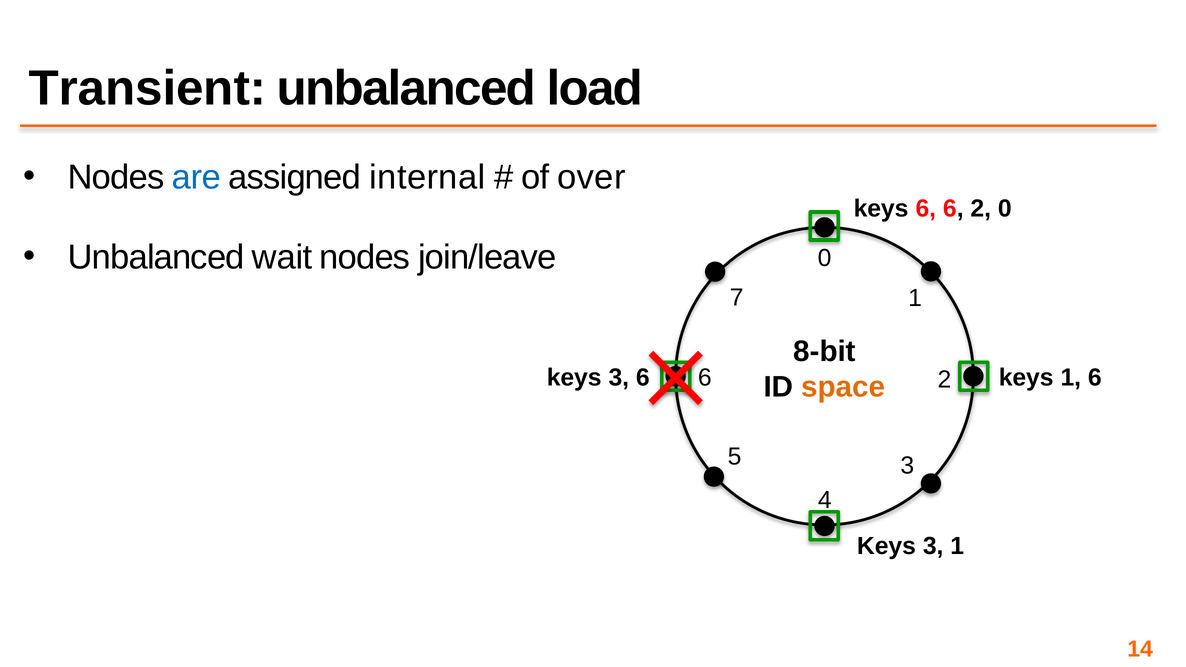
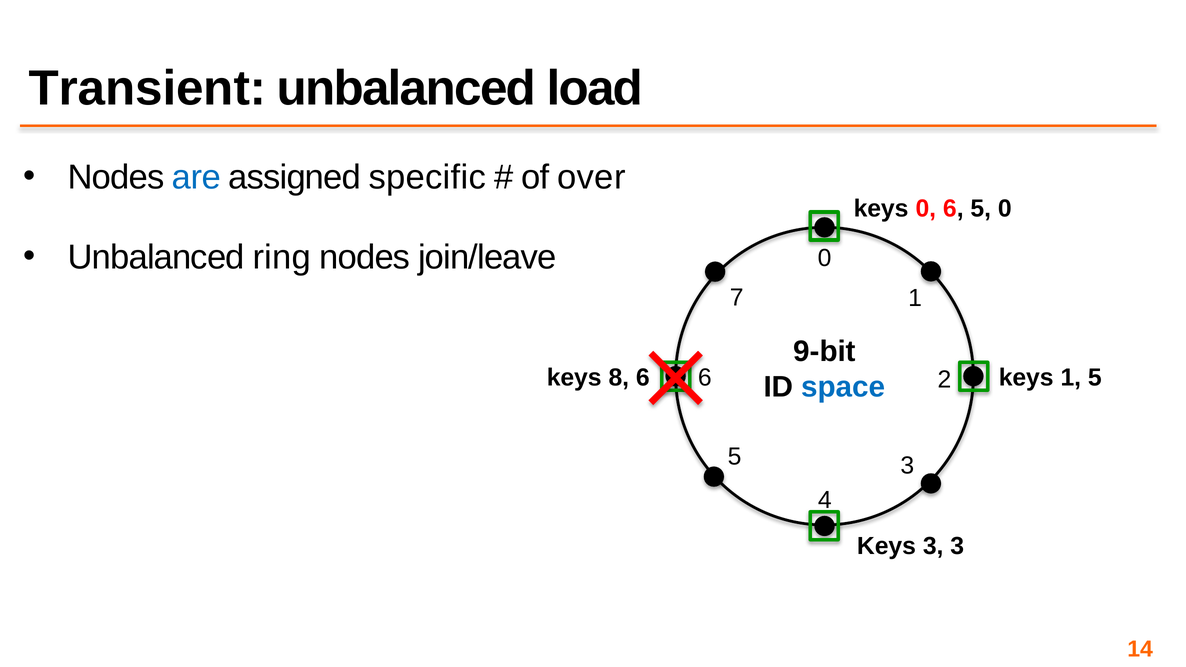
internal: internal -> specific (427, 177)
keys 6: 6 -> 0 (926, 209)
6 2: 2 -> 5 (981, 209)
wait: wait -> ring (282, 258)
8-bit: 8-bit -> 9-bit (824, 351)
3: 3 -> 8 (619, 378)
1 6: 6 -> 5 (1095, 378)
space colour: orange -> blue (843, 387)
3 1: 1 -> 3 (957, 546)
